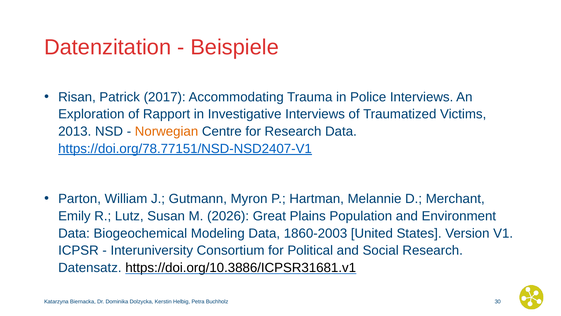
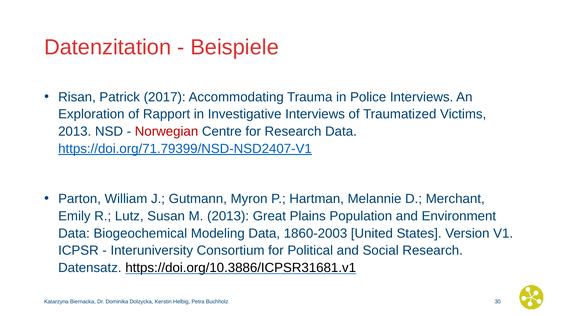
Norwegian colour: orange -> red (167, 131)
https://doi.org/78.77151/NSD-NSD2407-V1: https://doi.org/78.77151/NSD-NSD2407-V1 -> https://doi.org/71.79399/NSD-NSD2407-V1 (185, 148)
M 2026: 2026 -> 2013 (228, 216)
